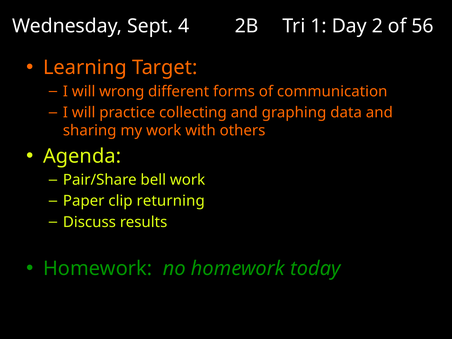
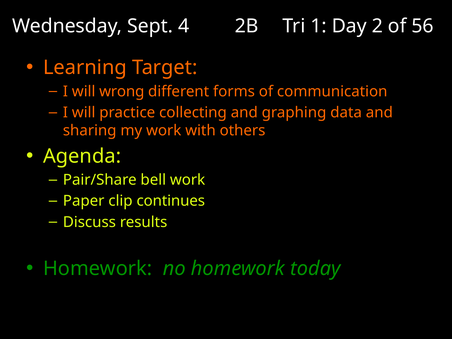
returning: returning -> continues (171, 201)
